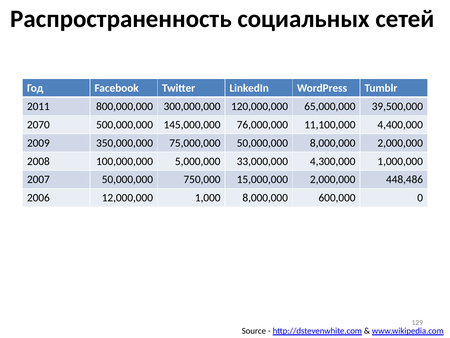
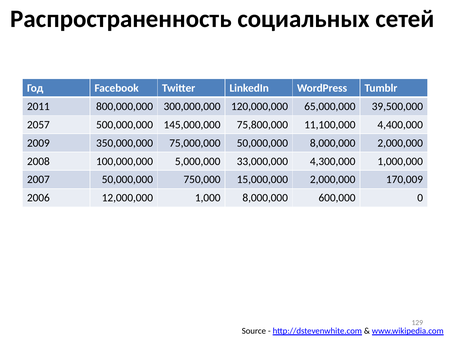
2070: 2070 -> 2057 (38, 125)
76,000,000: 76,000,000 -> 75,800,000 (262, 125)
448,486: 448,486 -> 170,009 (405, 179)
